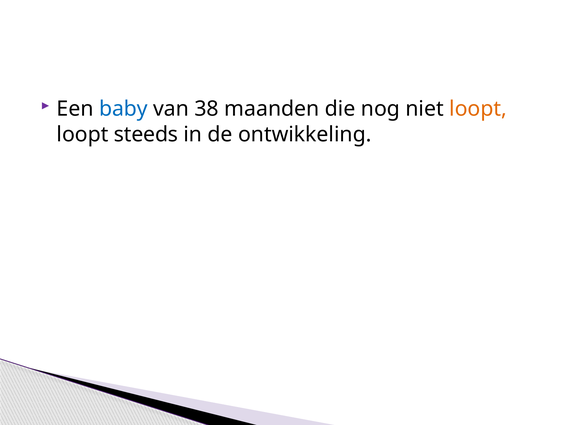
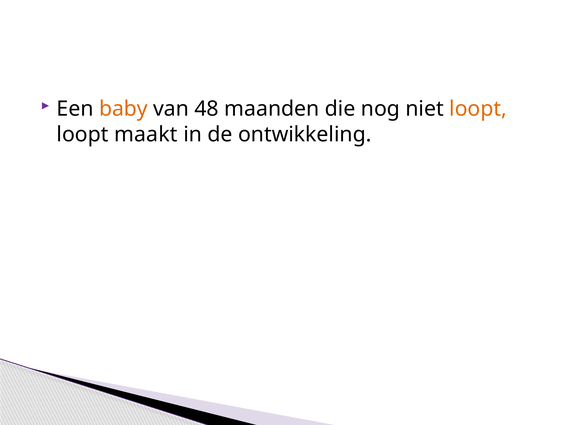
baby colour: blue -> orange (123, 109)
38: 38 -> 48 (207, 109)
steeds: steeds -> maakt (146, 134)
